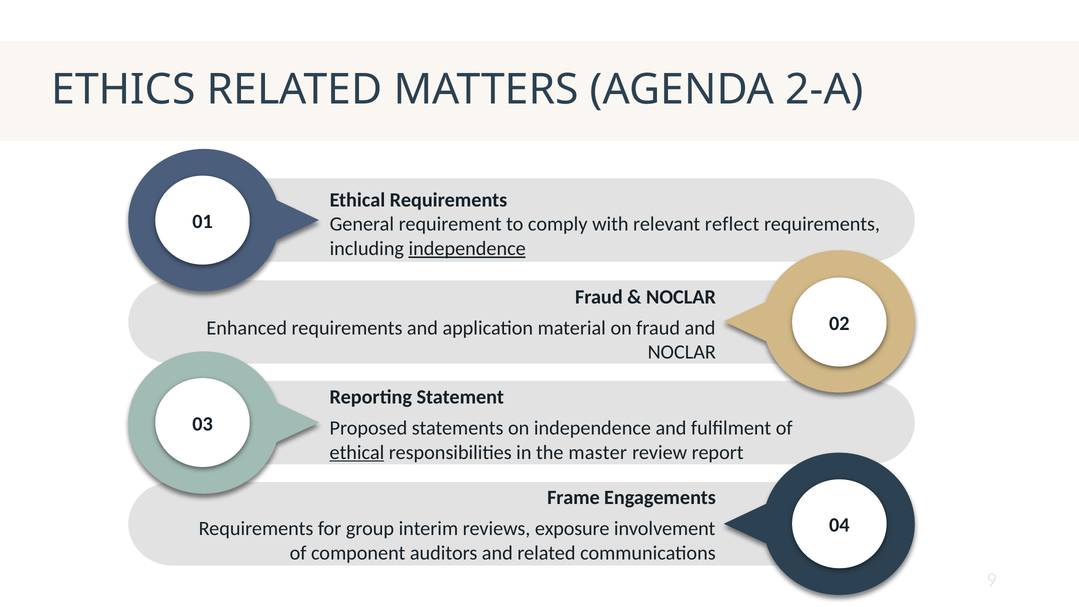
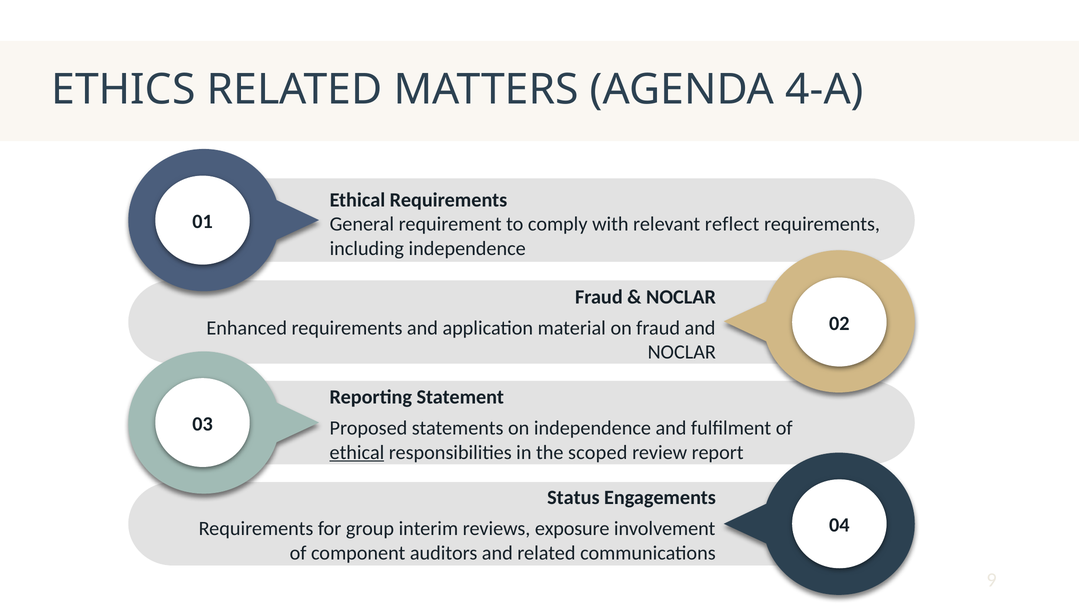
2-A: 2-A -> 4-A (825, 90)
independence underline: present -> none (467, 248)
master: master -> scoped (598, 452)
Frame: Frame -> Status (573, 498)
